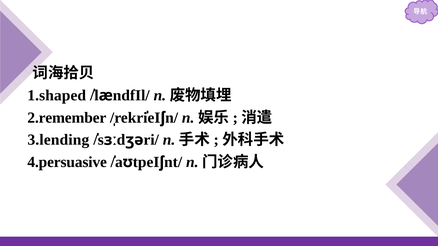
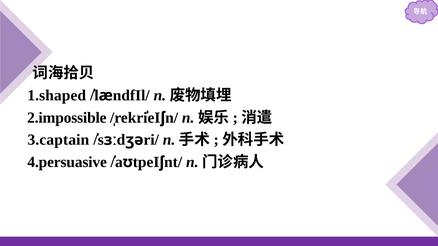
2.remember: 2.remember -> 2.impossible (67, 118)
3.lending: 3.lending -> 3.captain (58, 140)
